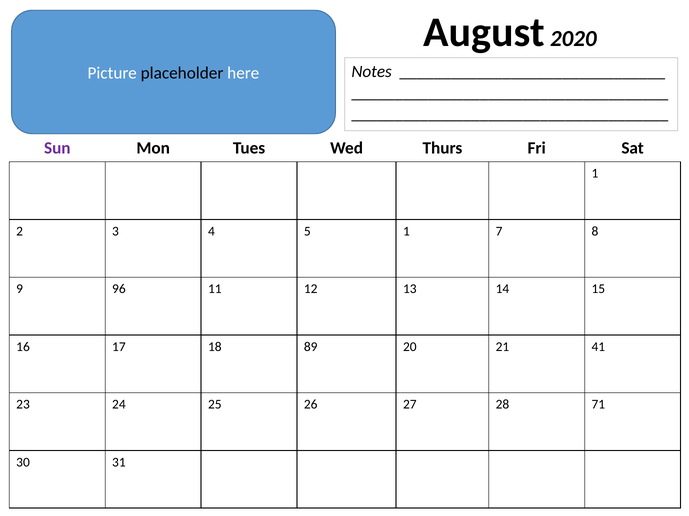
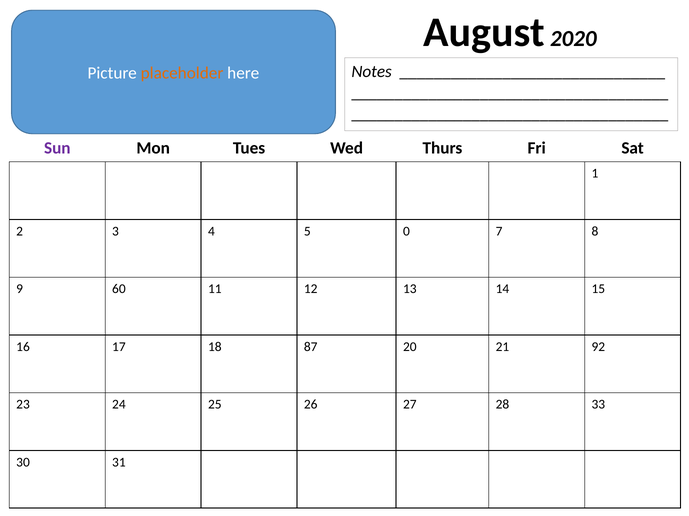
placeholder colour: black -> orange (182, 73)
5 1: 1 -> 0 (406, 232)
96: 96 -> 60 (119, 289)
89: 89 -> 87 (311, 347)
41: 41 -> 92 (598, 347)
71: 71 -> 33 (598, 405)
